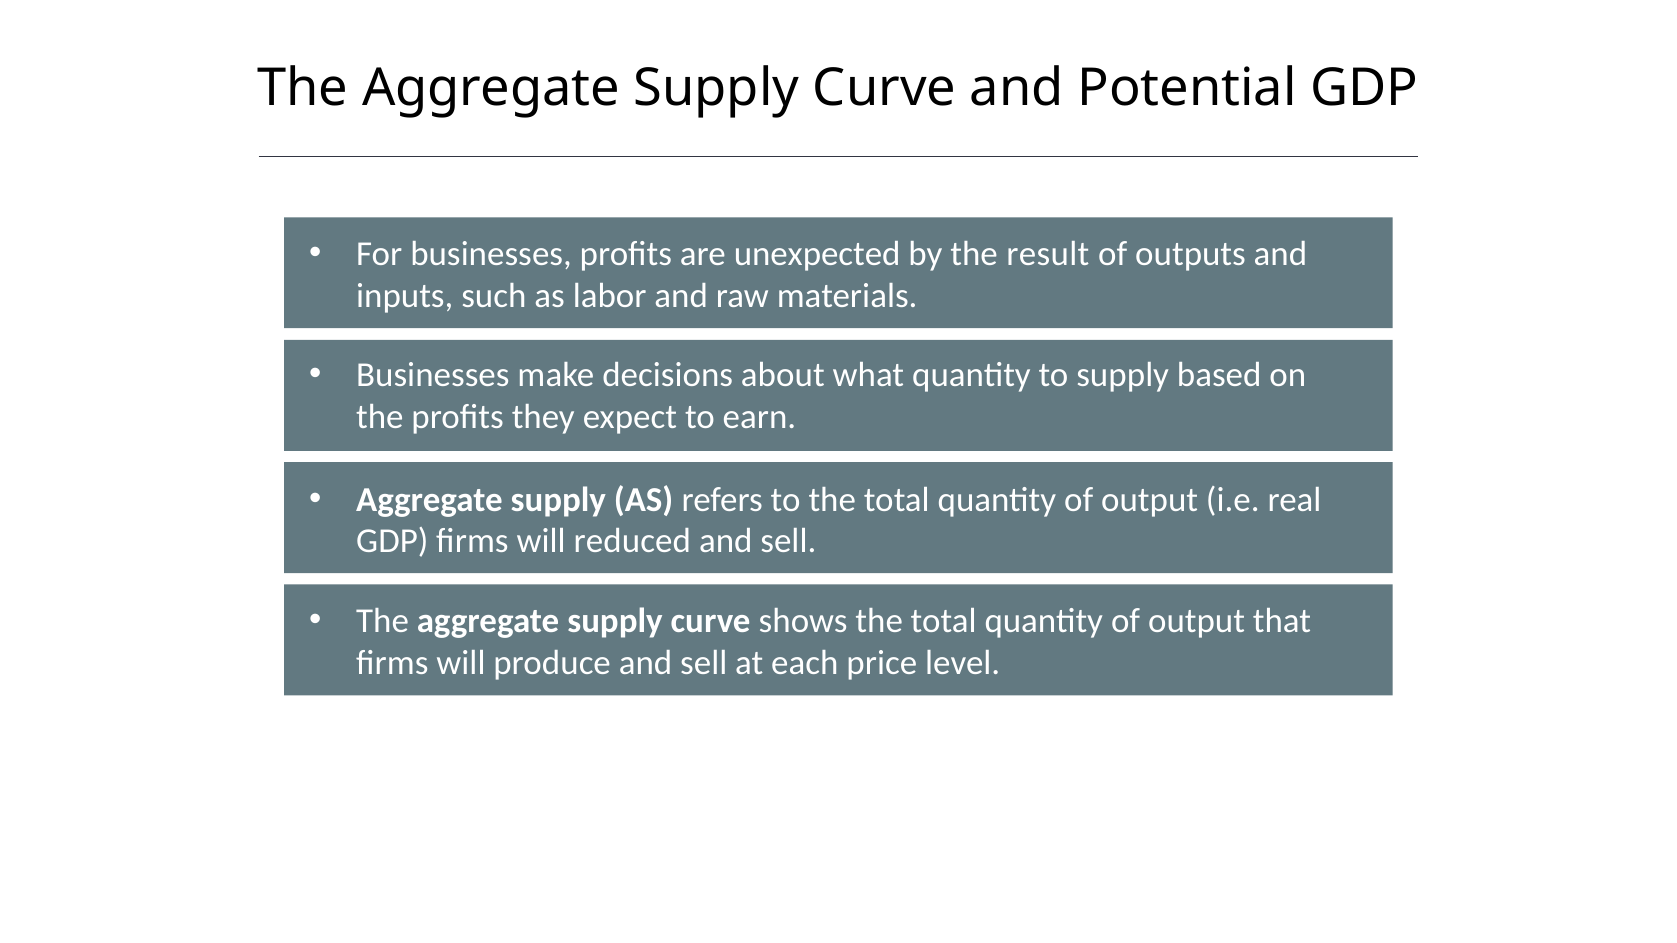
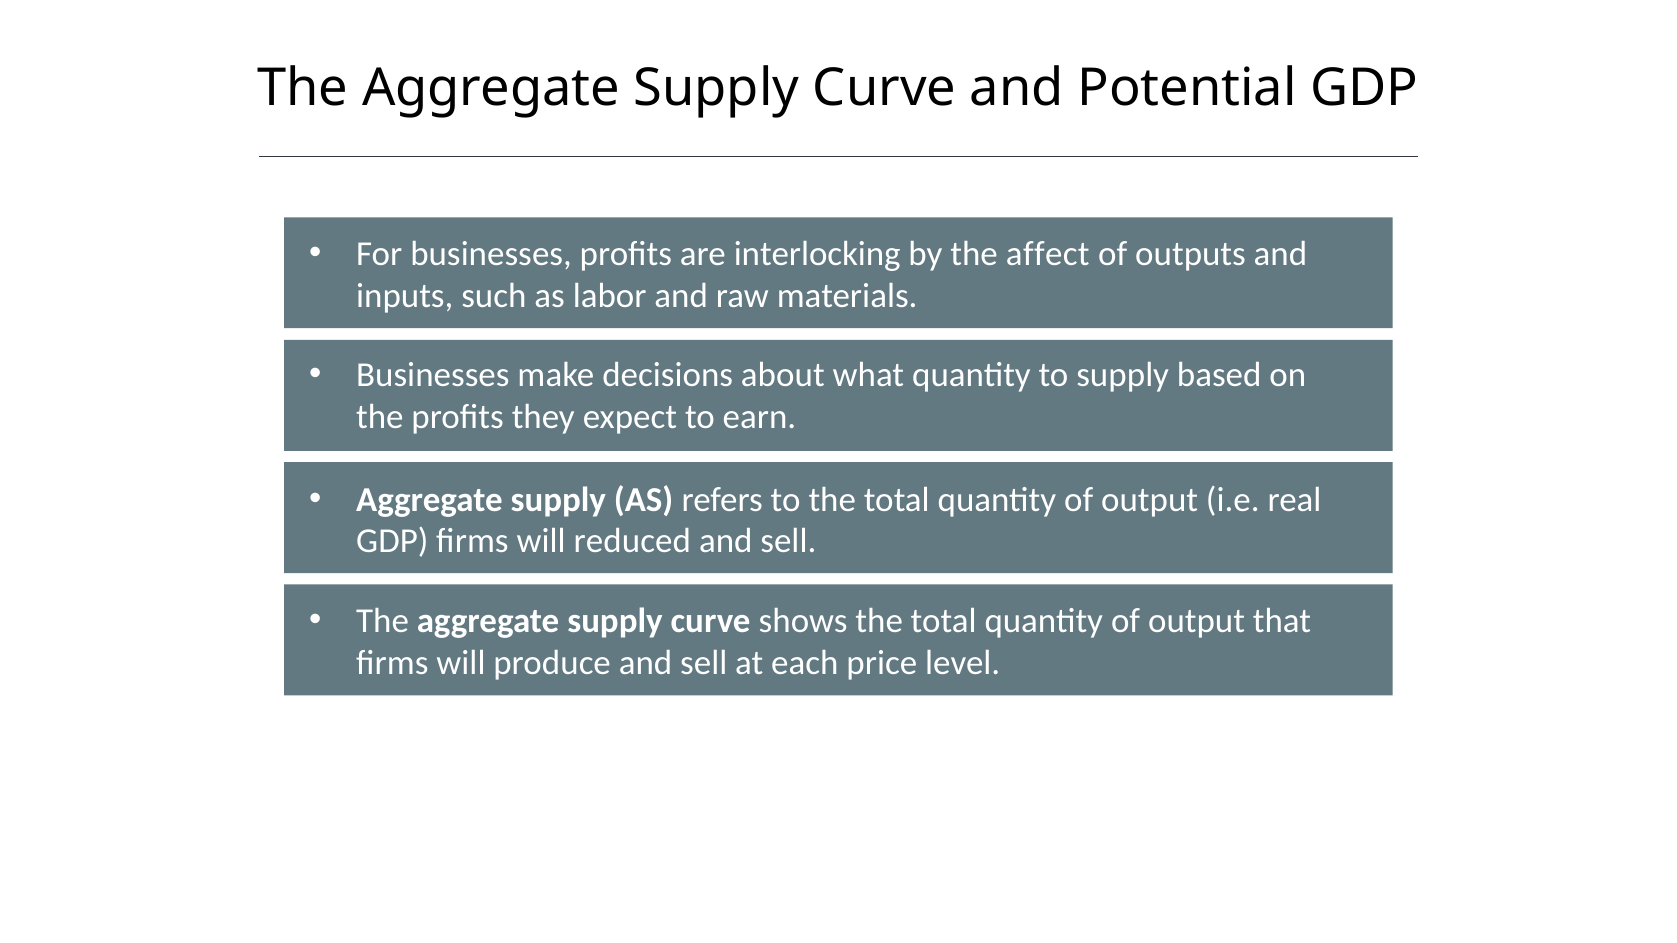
unexpected: unexpected -> interlocking (817, 254)
result: result -> affect (1048, 254)
